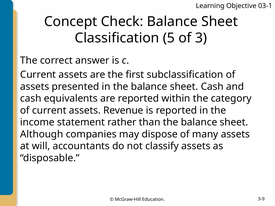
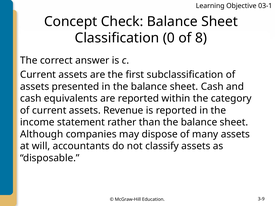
5: 5 -> 0 (169, 38)
3: 3 -> 8 (201, 38)
